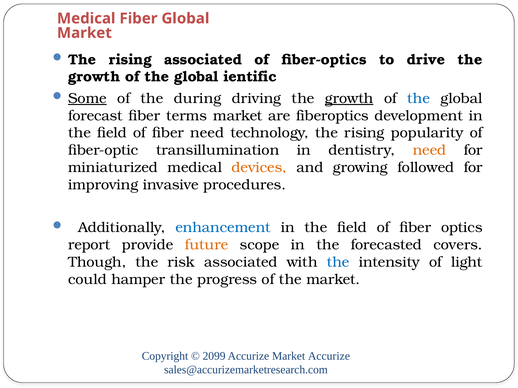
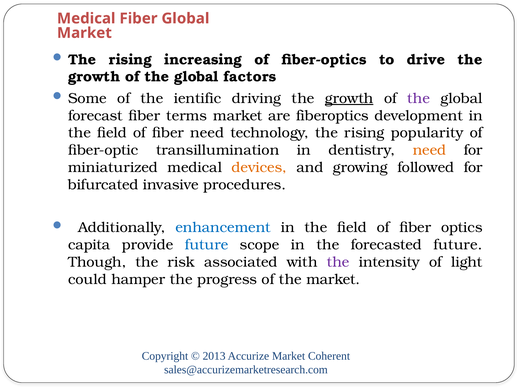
rising associated: associated -> increasing (203, 60)
ientific: ientific -> factors (250, 77)
Some underline: present -> none (87, 98)
during: during -> ientific (198, 98)
the colour: blue -> purple (419, 98)
improving: improving -> bifurcated (103, 185)
report: report -> capita (89, 245)
future colour: orange -> blue (207, 245)
forecasted covers: covers -> future (458, 245)
the colour: blue -> purple (338, 262)
2099: 2099 -> 2013 (214, 356)
Market Accurize: Accurize -> Coherent (329, 356)
